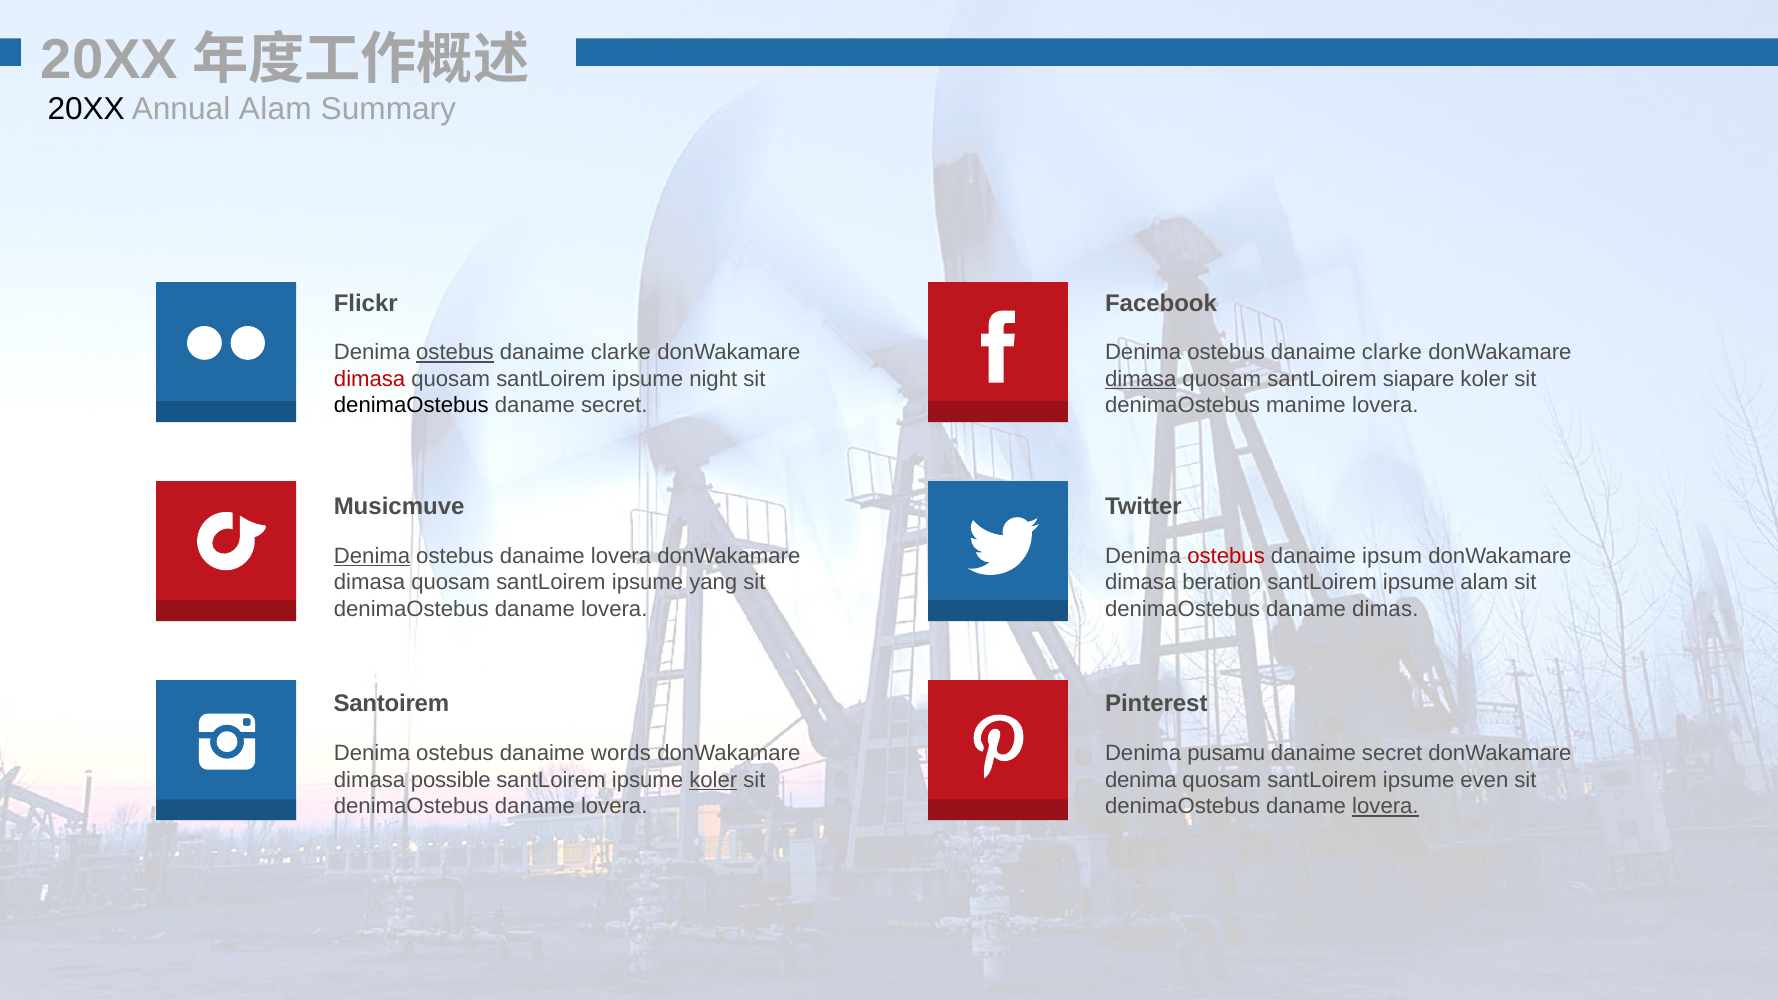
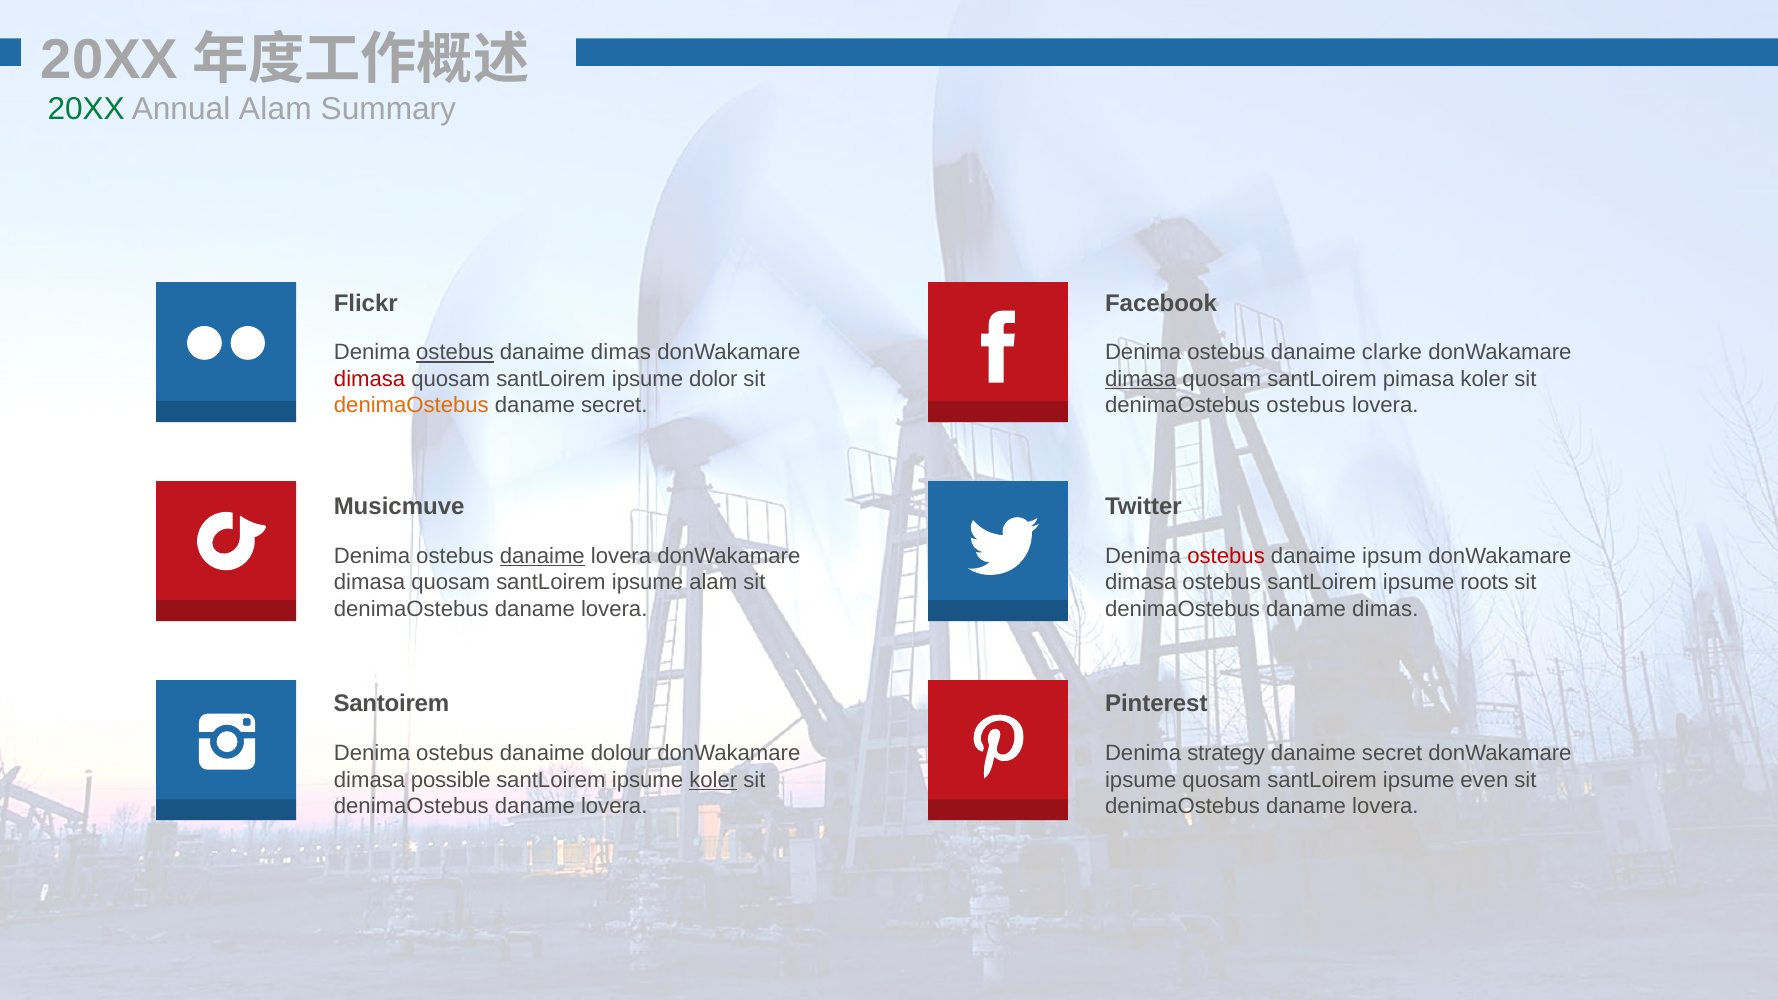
20XX colour: black -> green (86, 109)
clarke: clarke -> dimas (621, 352)
night: night -> dolor (713, 379)
siapare: siapare -> pimasa (1419, 379)
denimaOstebus colour: black -> orange (411, 406)
denimaOstebus manime: manime -> ostebus (1306, 406)
Denima underline: present -> none (372, 556)
danaime underline: none -> present (542, 556)
ipsume yang: yang -> alam (713, 583)
dimasa beration: beration -> ostebus (1222, 583)
ipsume alam: alam -> roots (1484, 583)
words: words -> dolour (621, 753)
pusamu: pusamu -> strategy (1226, 753)
denima: denima -> ipsume (1141, 780)
lovera underline: present -> none (1385, 807)
